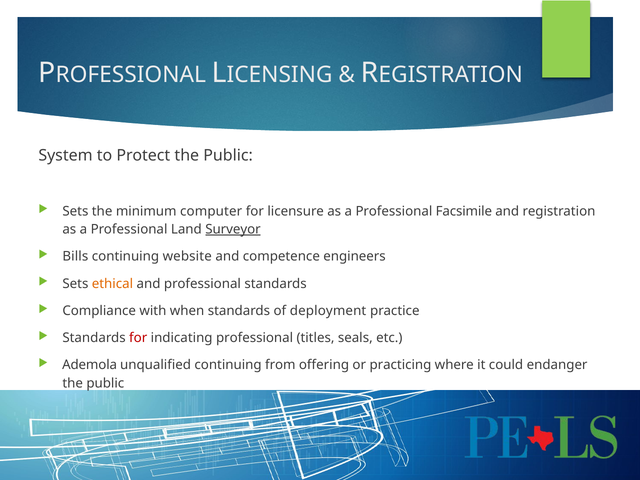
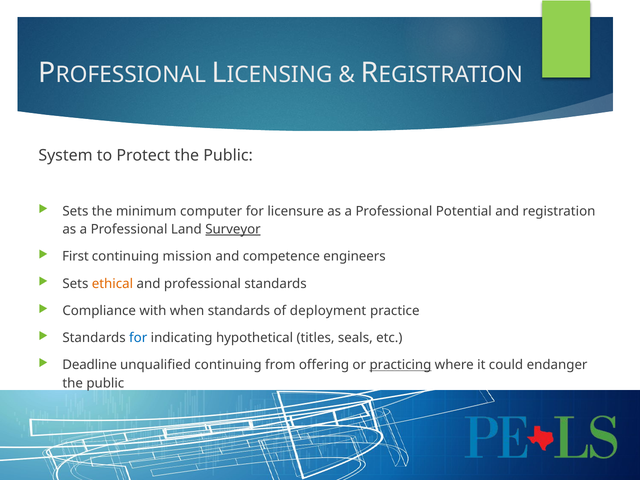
Facsimile: Facsimile -> Potential (464, 211)
Bills: Bills -> First (75, 257)
website: website -> mission (187, 257)
for colour: red -> blue (138, 338)
indicating professional: professional -> hypothetical (255, 338)
Ademola: Ademola -> Deadline (90, 365)
practicing underline: none -> present (400, 365)
